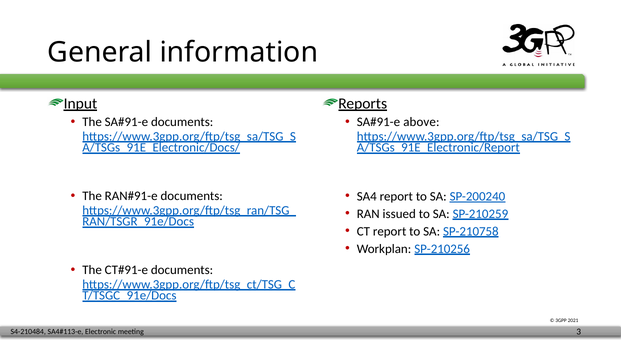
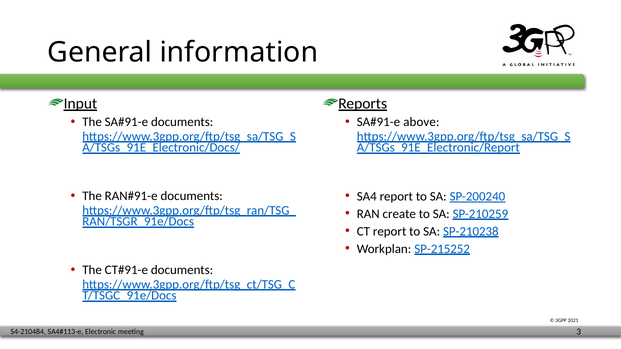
issued: issued -> create (399, 214)
SP-210758: SP-210758 -> SP-210238 (471, 231)
SP-210256: SP-210256 -> SP-215252 (442, 249)
